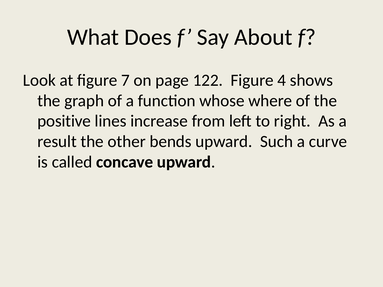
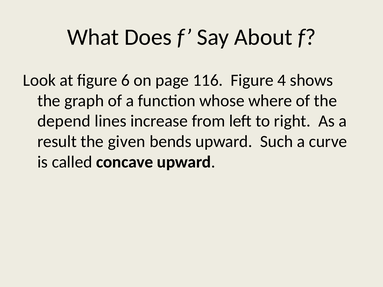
7: 7 -> 6 (125, 80)
122: 122 -> 116 (208, 80)
positive: positive -> depend (64, 121)
other: other -> given (127, 142)
